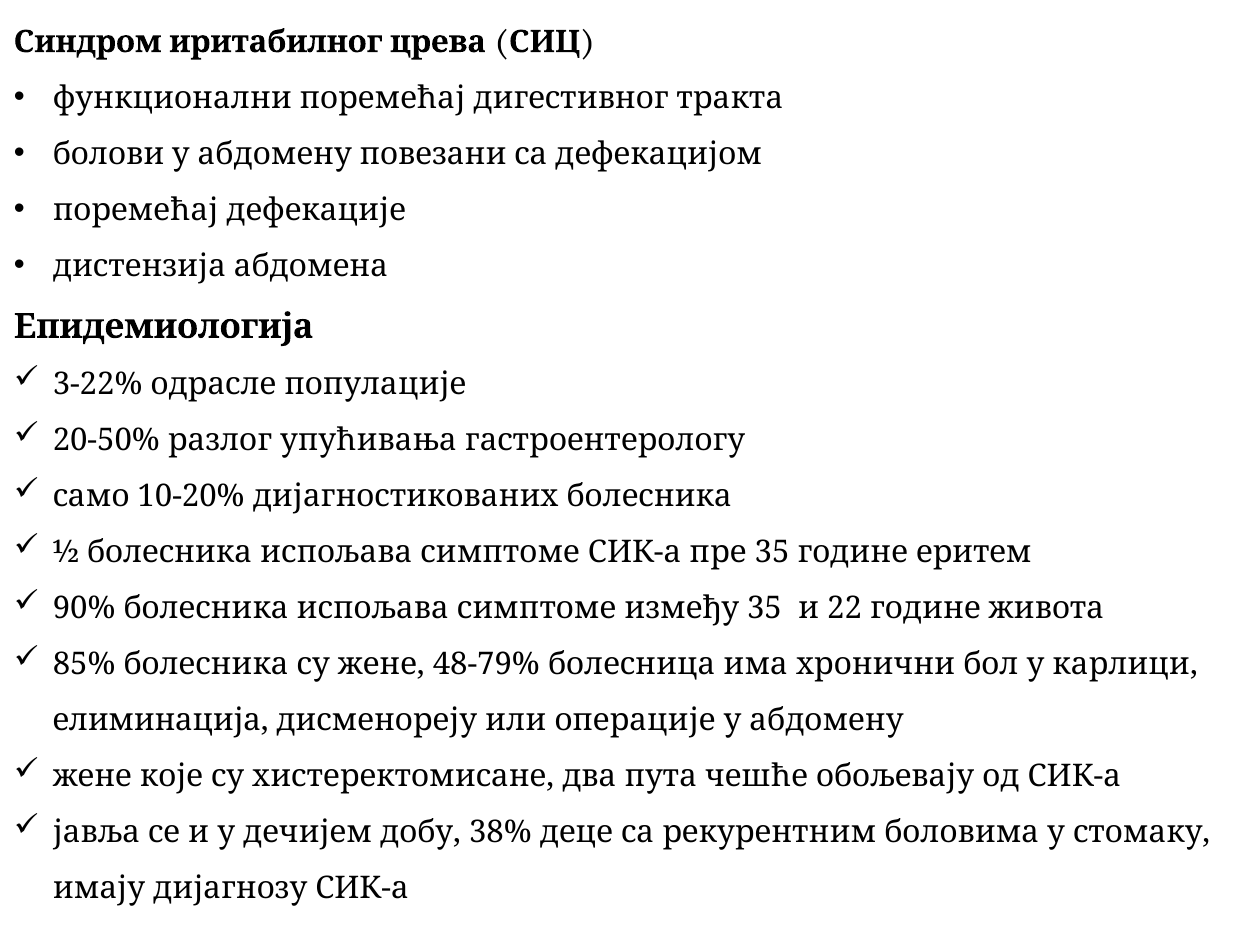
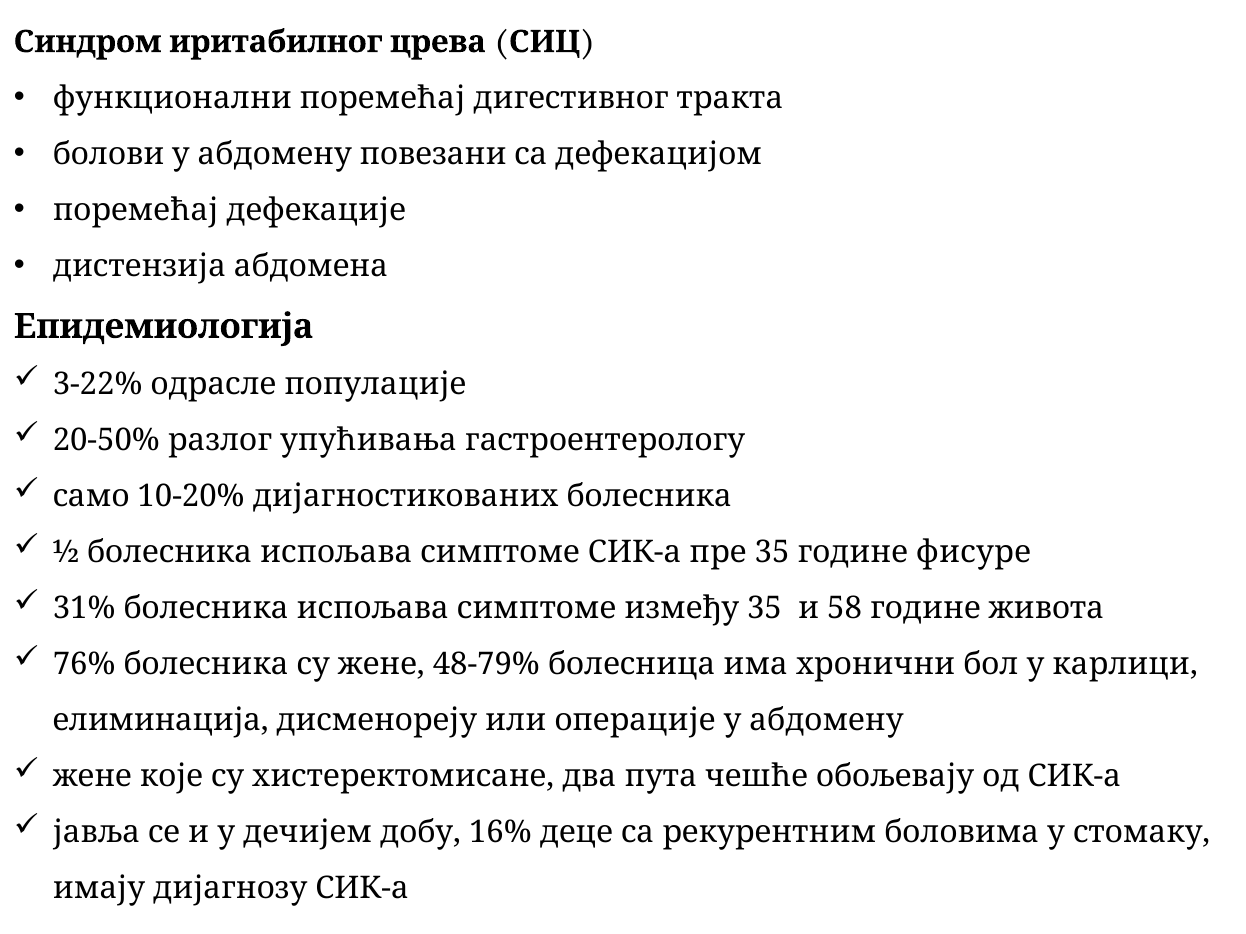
еритем: еритем -> фисуре (974, 553)
90%: 90% -> 31% (84, 609)
22: 22 -> 58 (845, 609)
85%: 85% -> 76% (84, 665)
38%: 38% -> 16% (500, 833)
